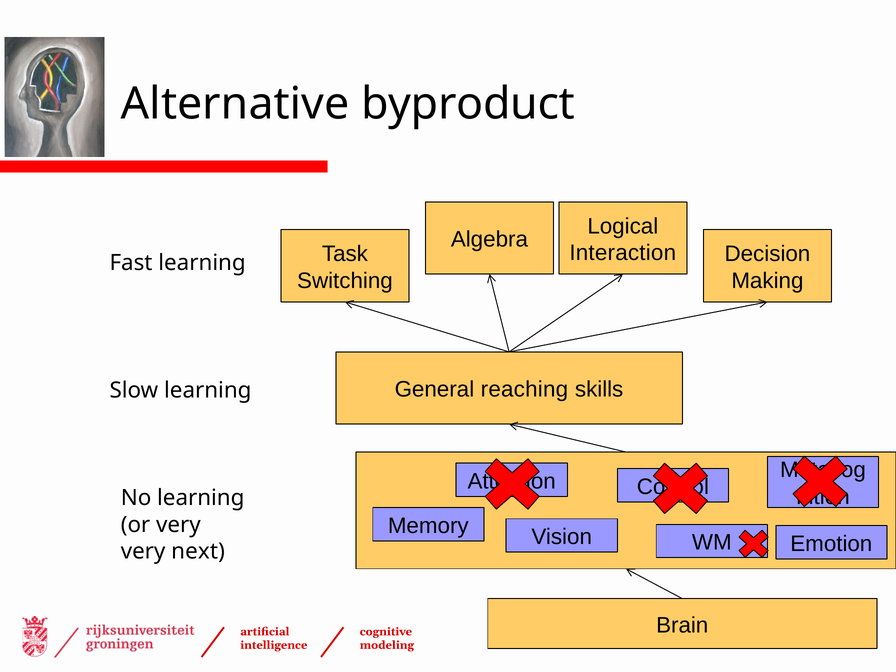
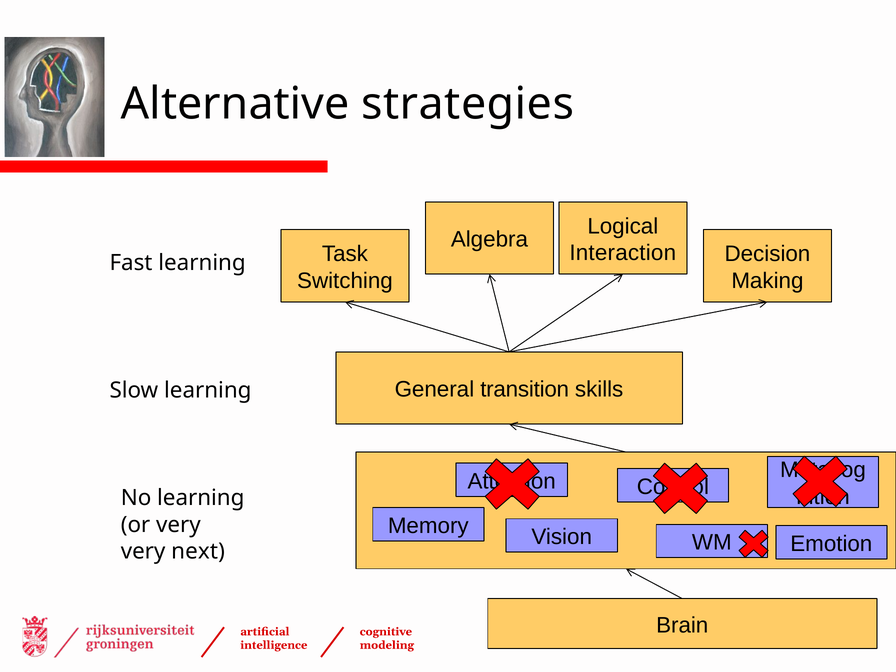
byproduct: byproduct -> strategies (468, 104)
reaching: reaching -> transition (525, 390)
